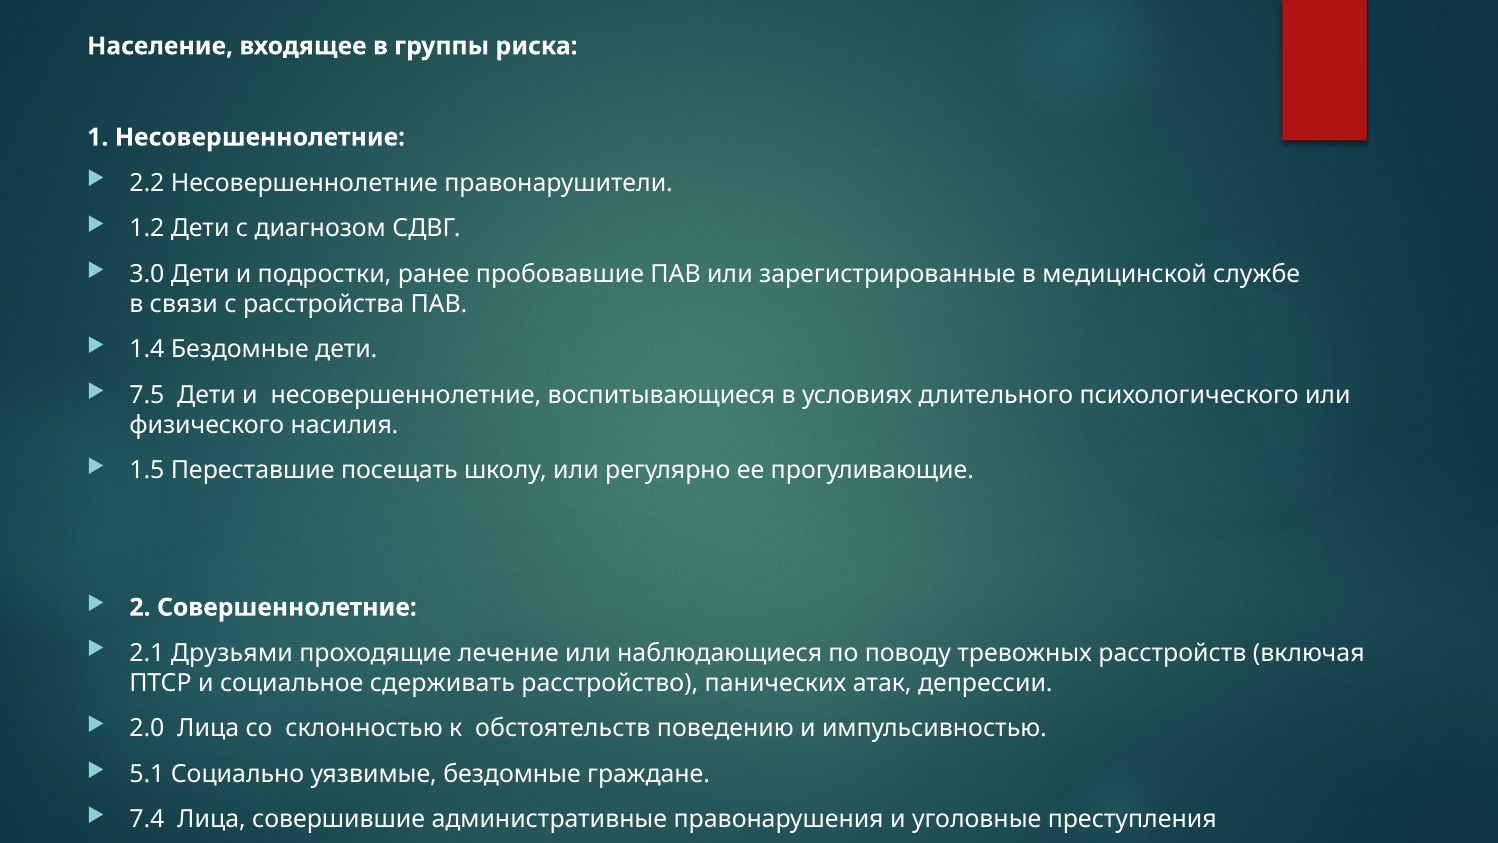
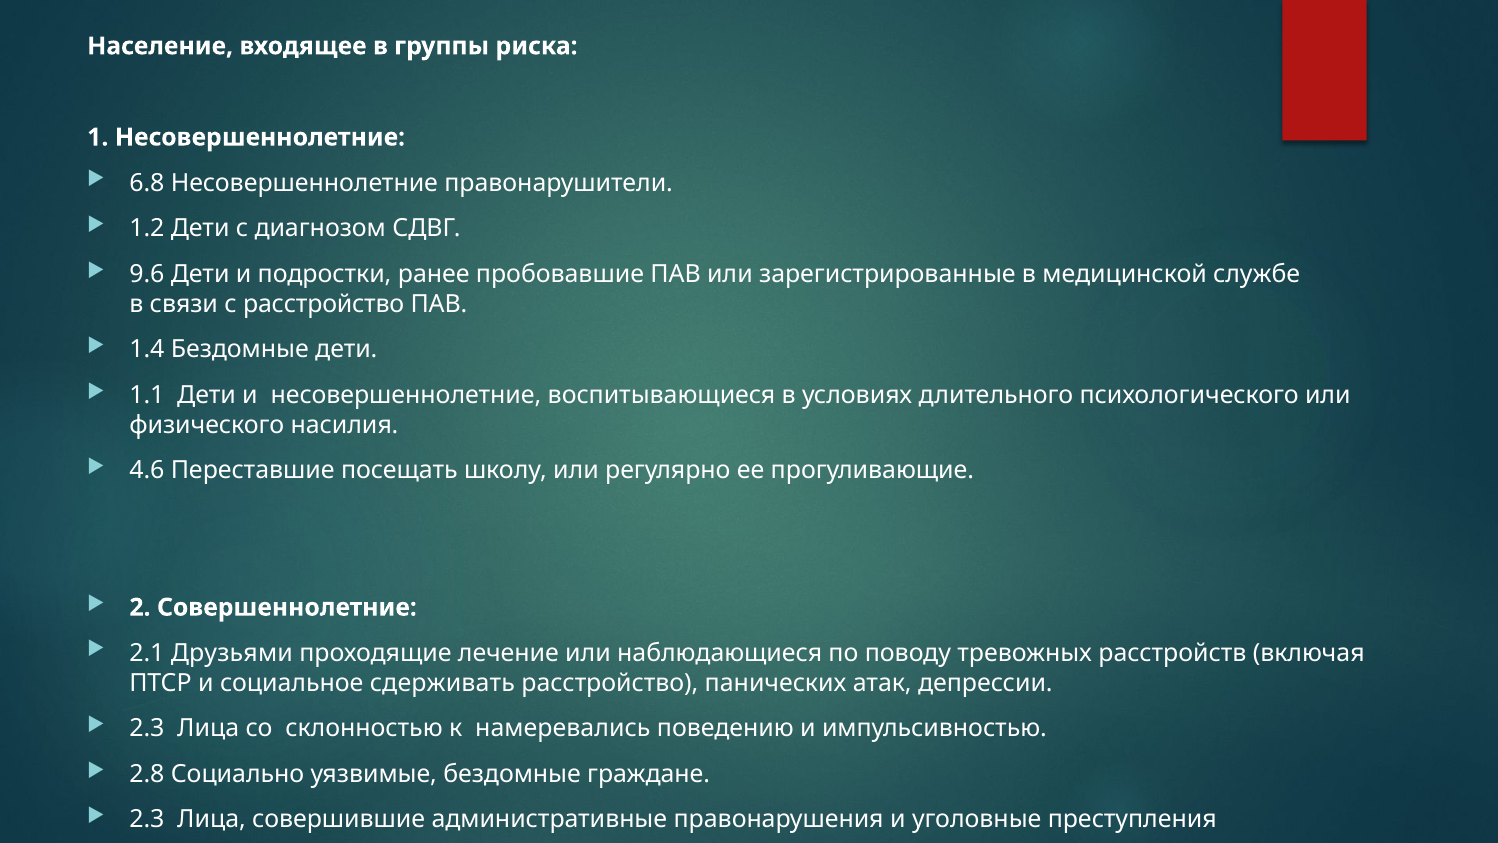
2.2: 2.2 -> 6.8 (147, 183)
3.0: 3.0 -> 9.6 (147, 274)
с расстройства: расстройства -> расстройство (324, 304)
7.5: 7.5 -> 1.1 (147, 395)
1.5: 1.5 -> 4.6 (147, 470)
2.0: 2.0 -> 2.3 (147, 728)
обстоятельств: обстоятельств -> намеревались (563, 728)
5.1: 5.1 -> 2.8 (147, 774)
7.4: 7.4 -> 2.3 (147, 819)
